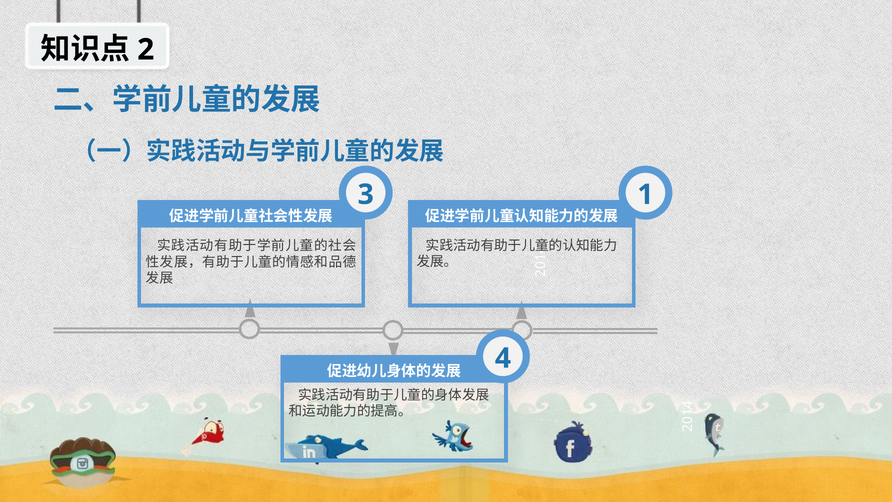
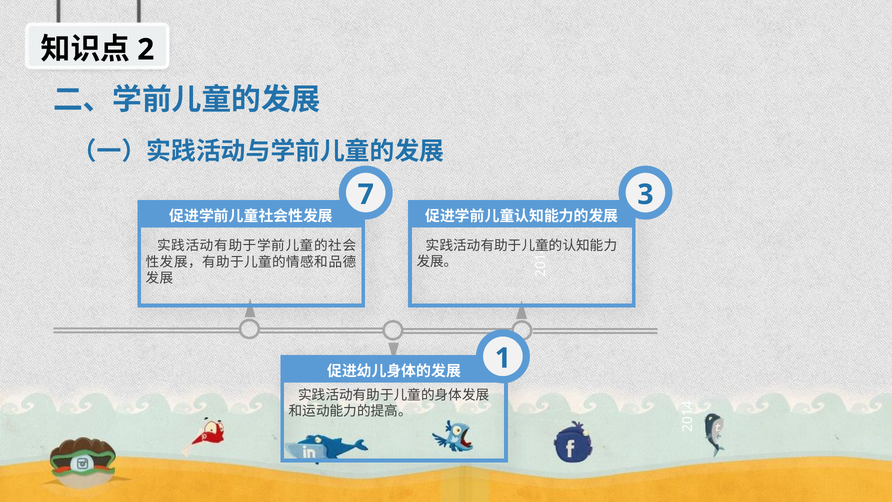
1: 1 -> 3 (645, 194)
3: 3 -> 7 (366, 194)
4: 4 -> 1 (503, 358)
